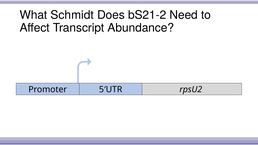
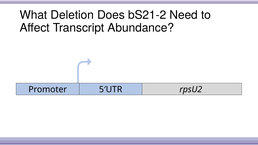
Schmidt: Schmidt -> Deletion (72, 15)
